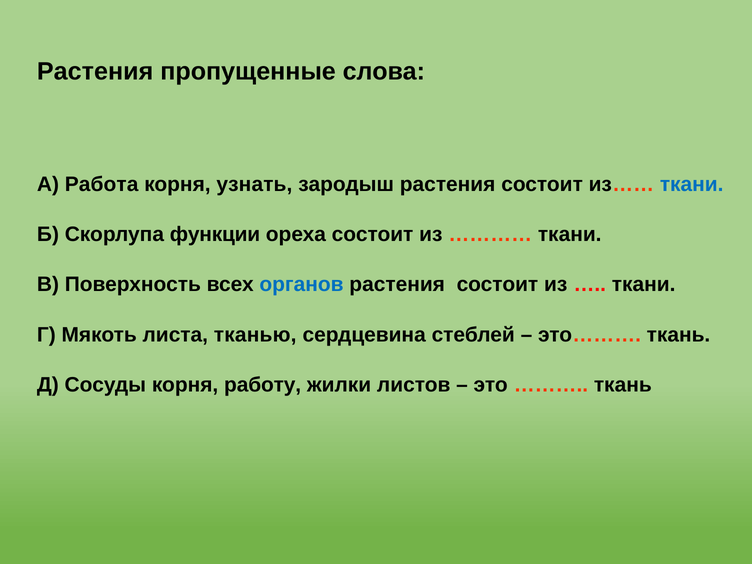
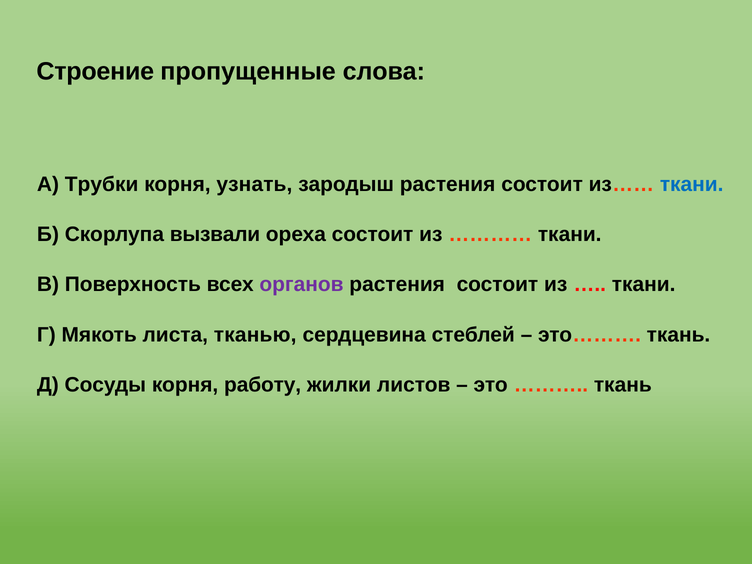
Растения: Растения -> Строение (95, 72)
Работа: Работа -> Трубки (102, 184)
функции: функции -> вызвали (215, 234)
органов colour: blue -> purple (301, 285)
